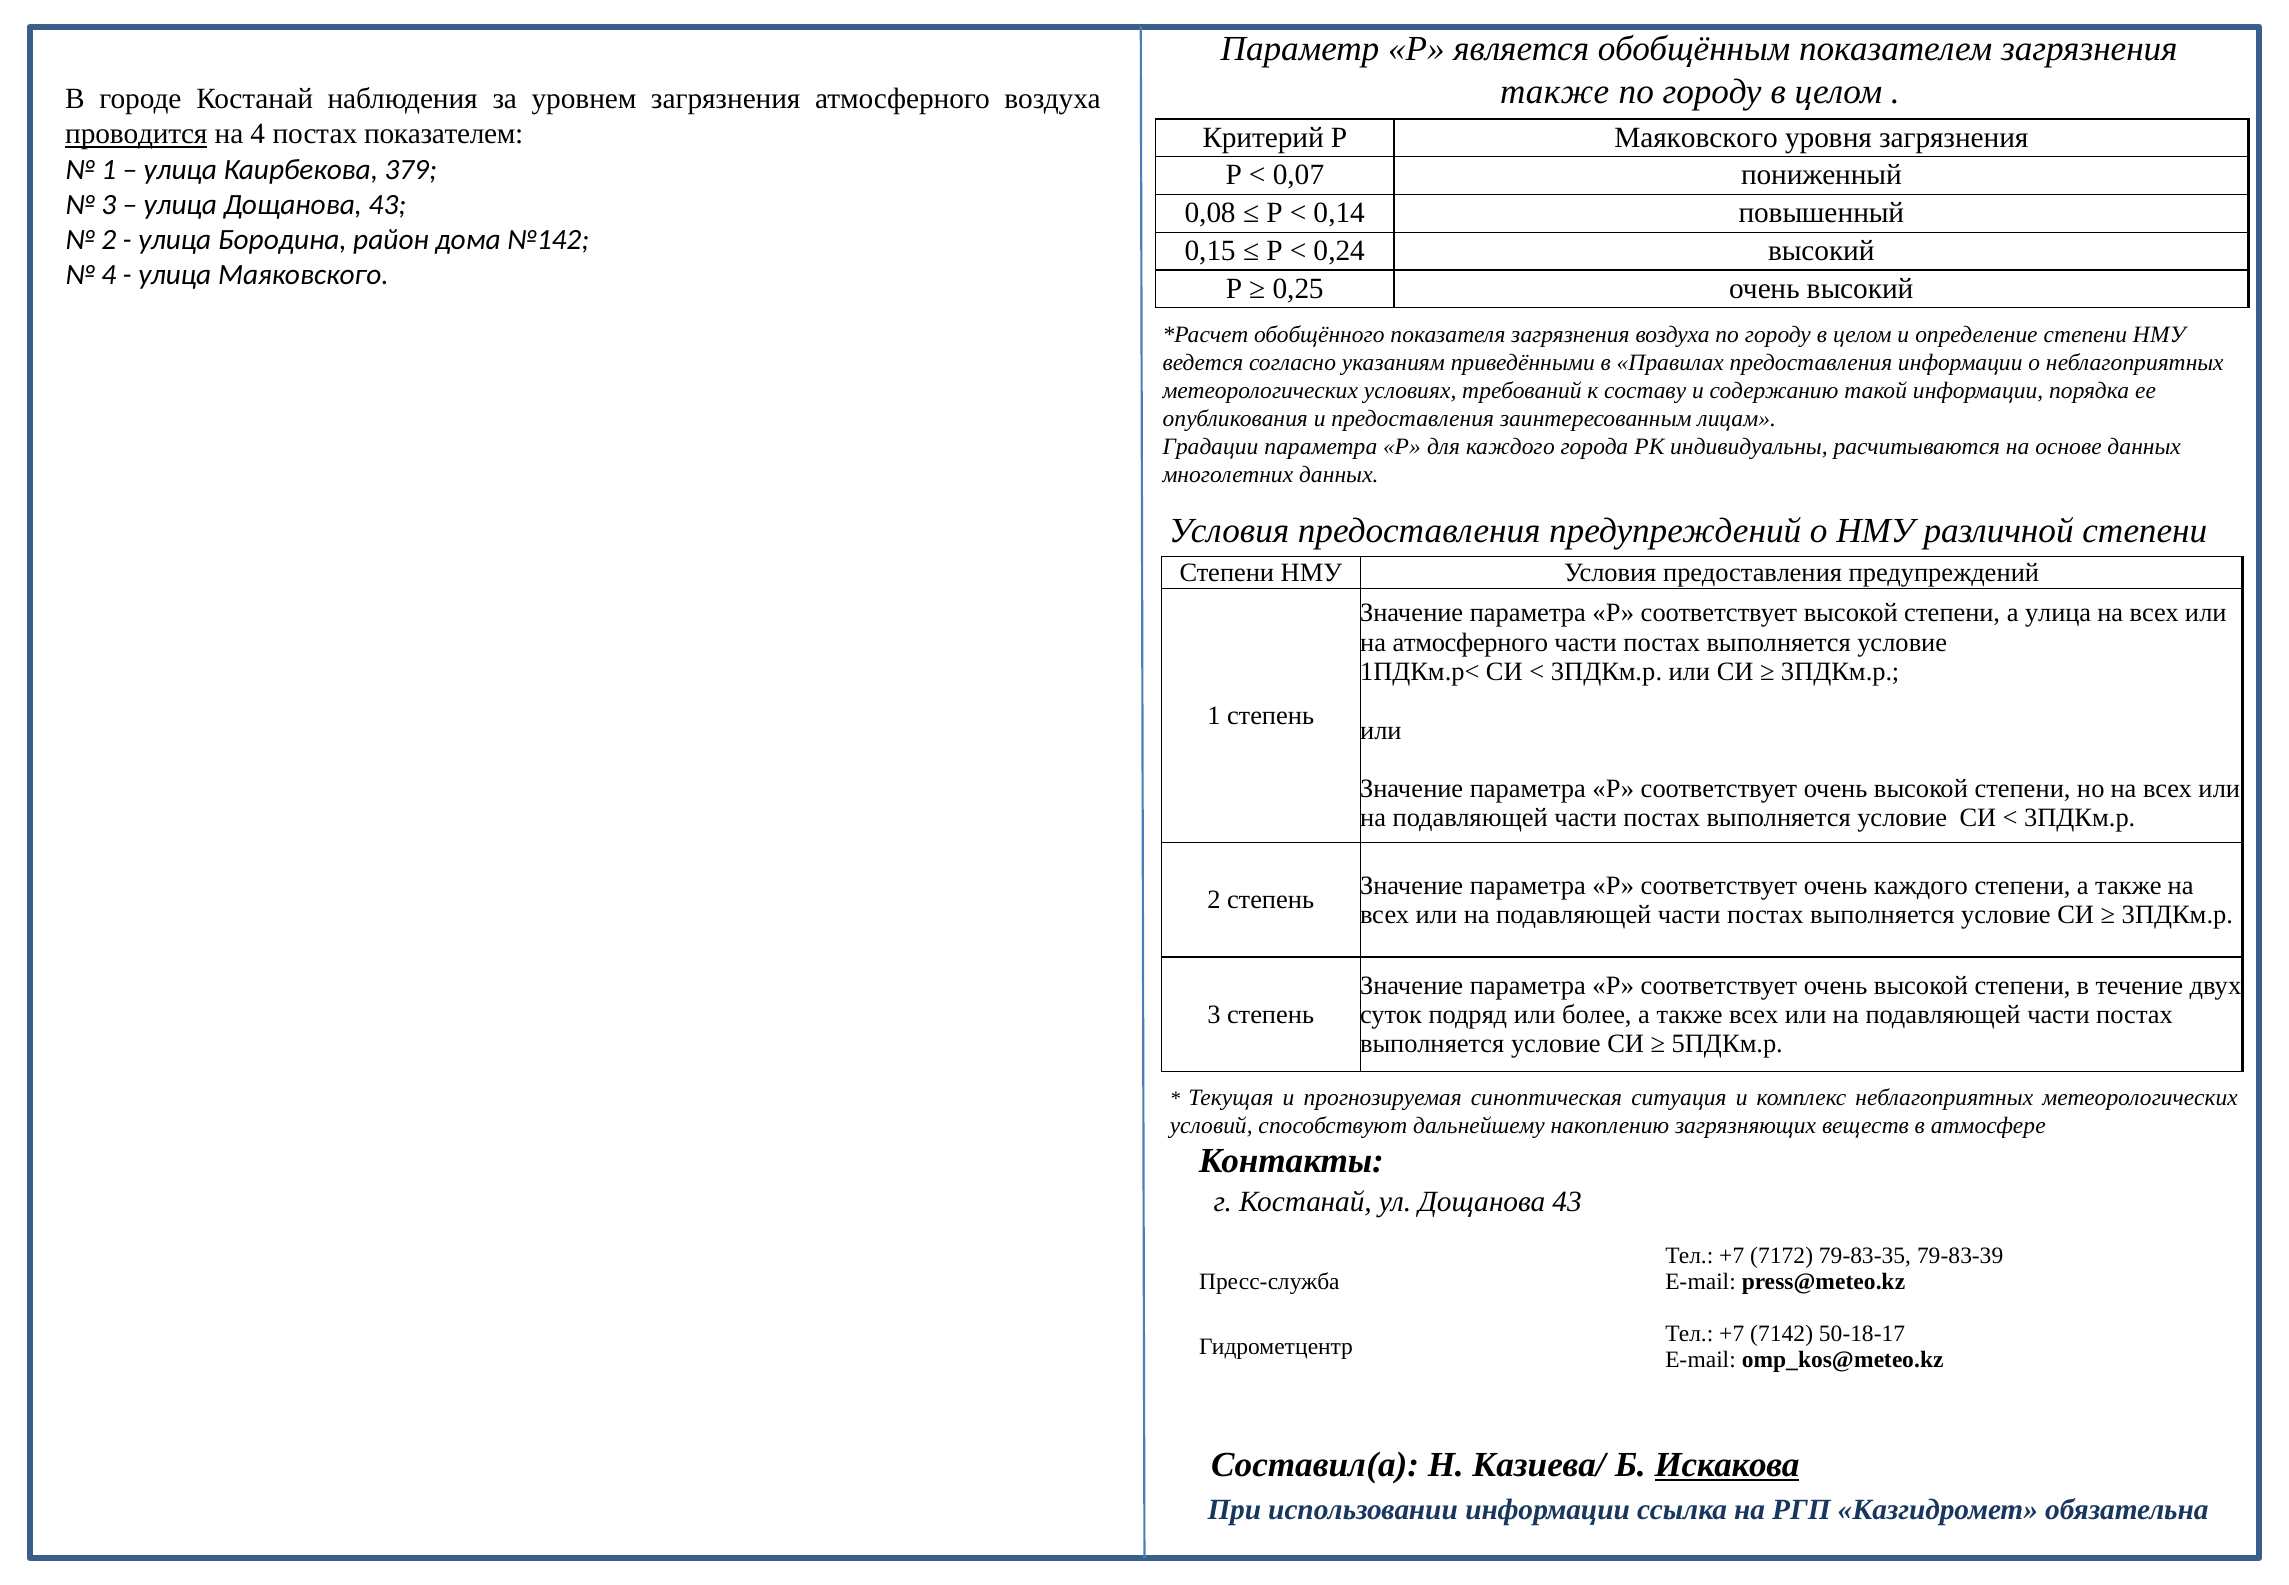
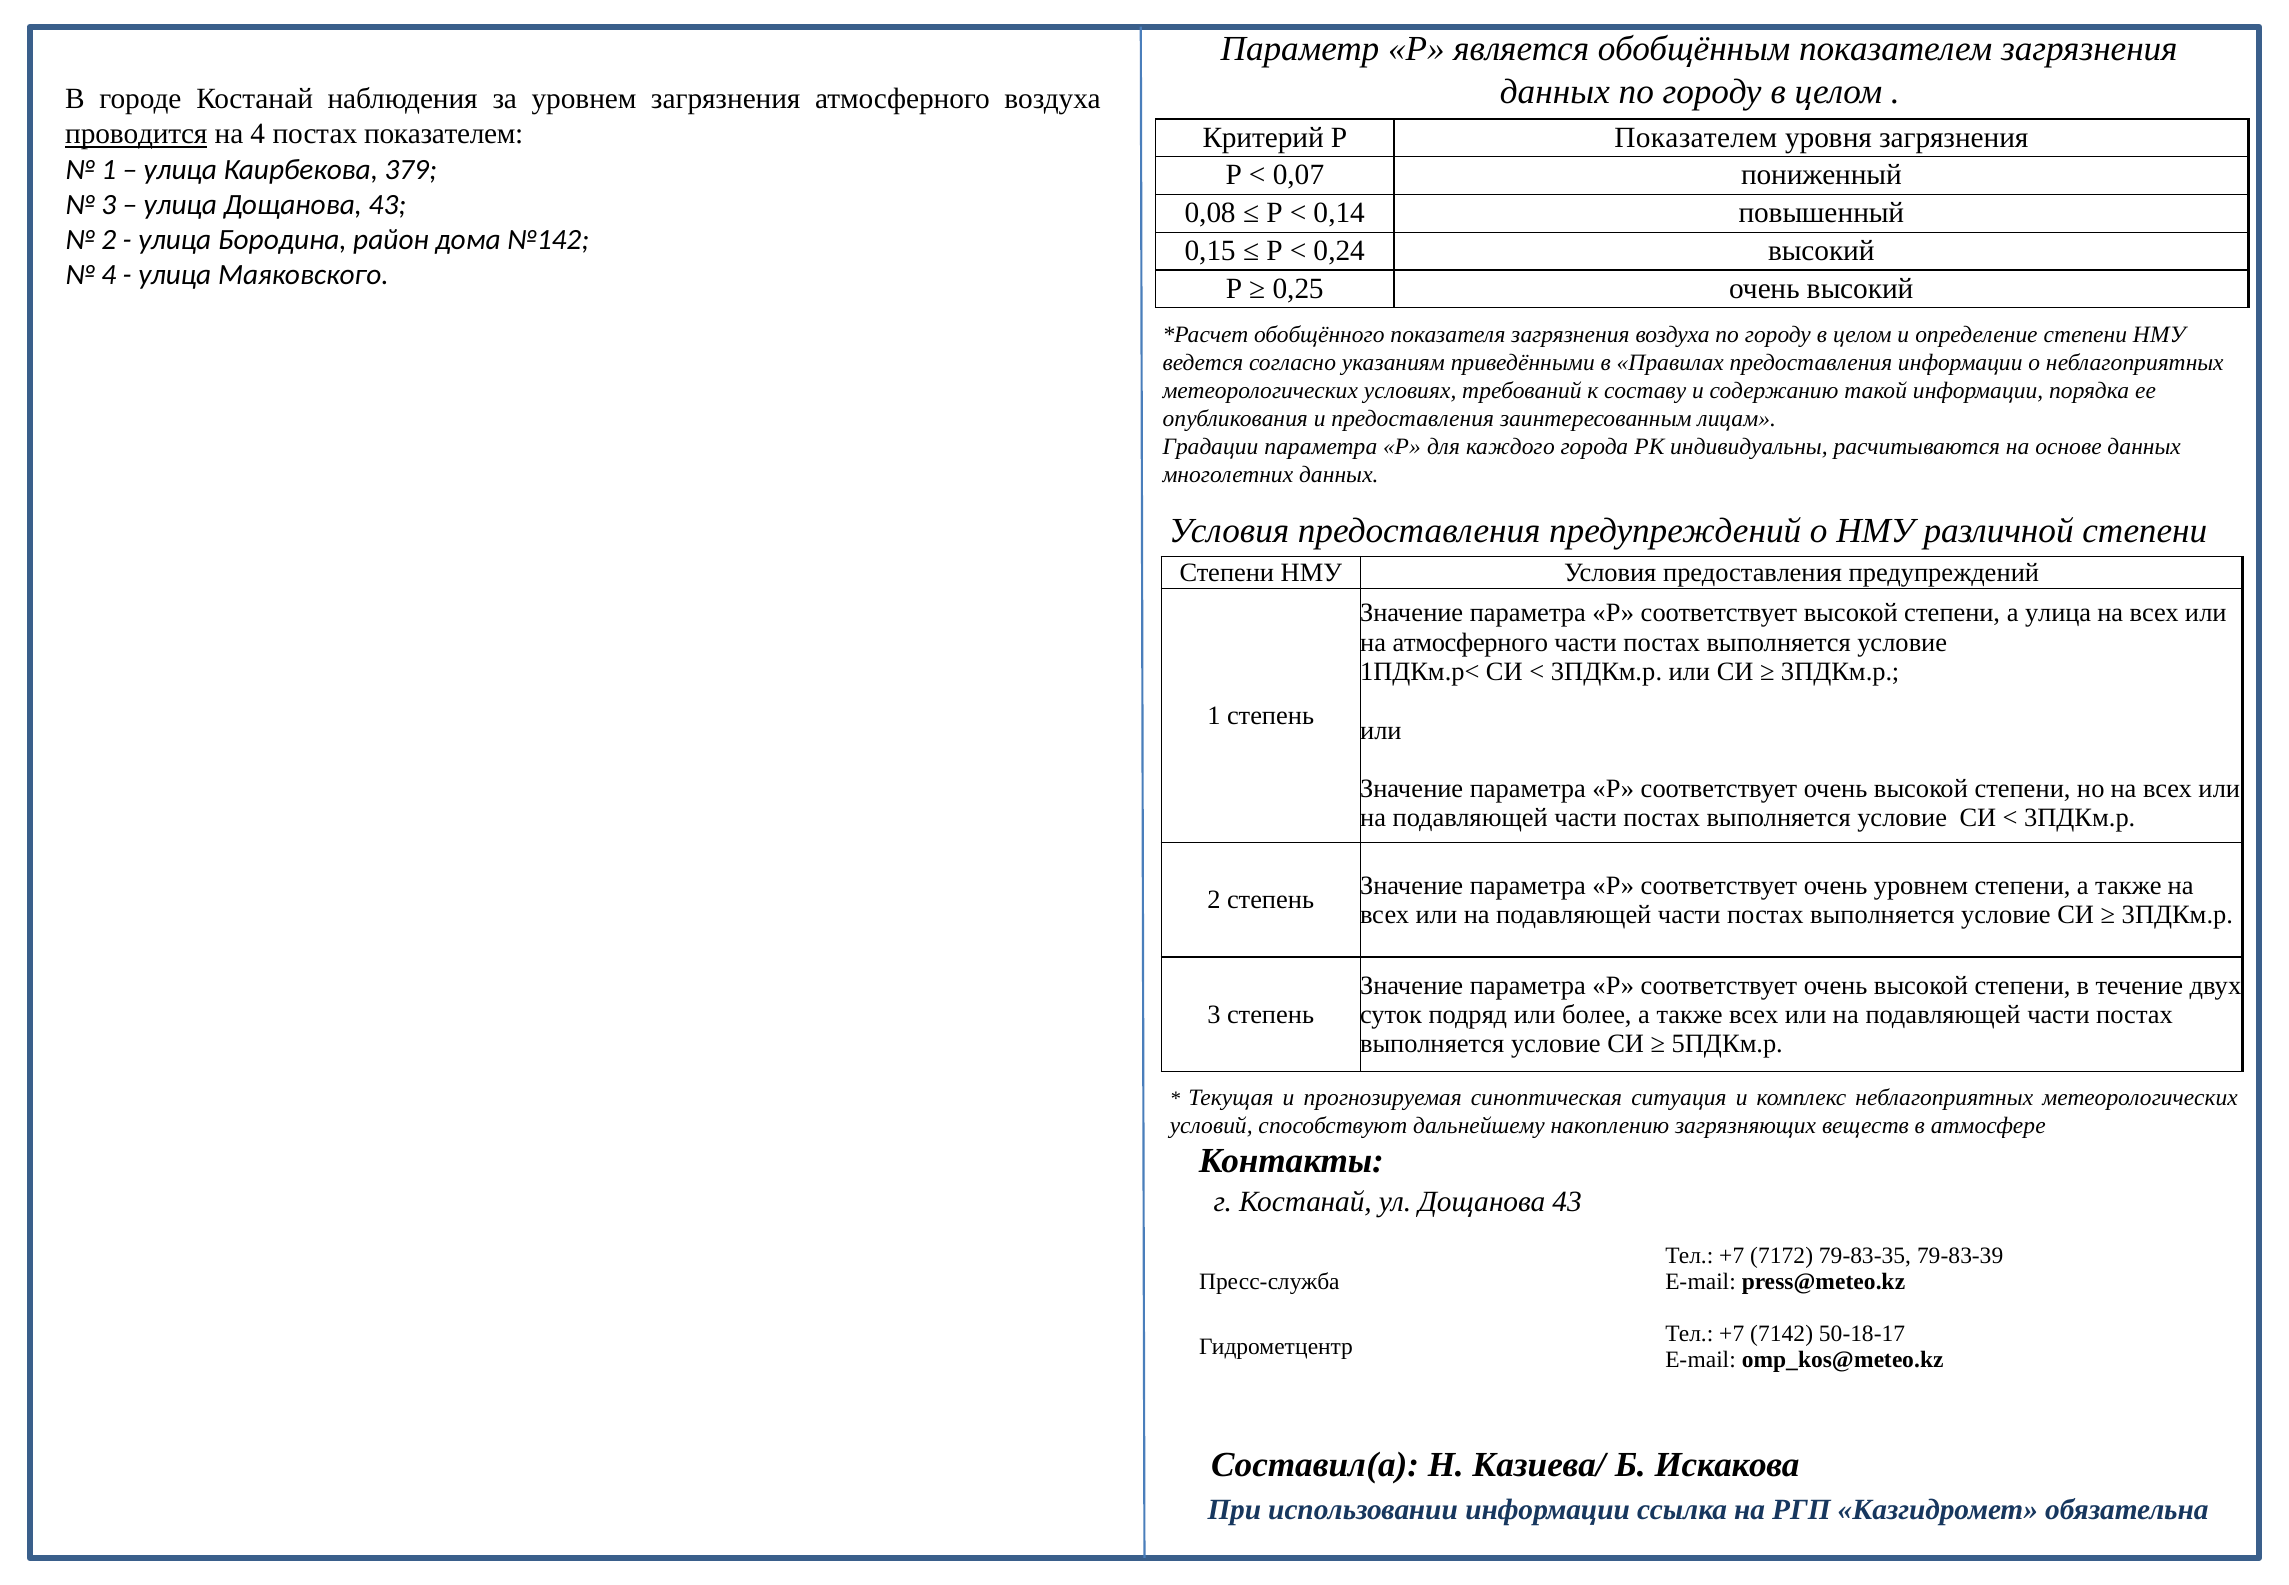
также: также -> данных (1555, 92)
Р Маяковского: Маяковского -> Показателем (1696, 137)
очень каждого: каждого -> уровнем (1921, 885)
Искакова underline: present -> none (1727, 1465)
